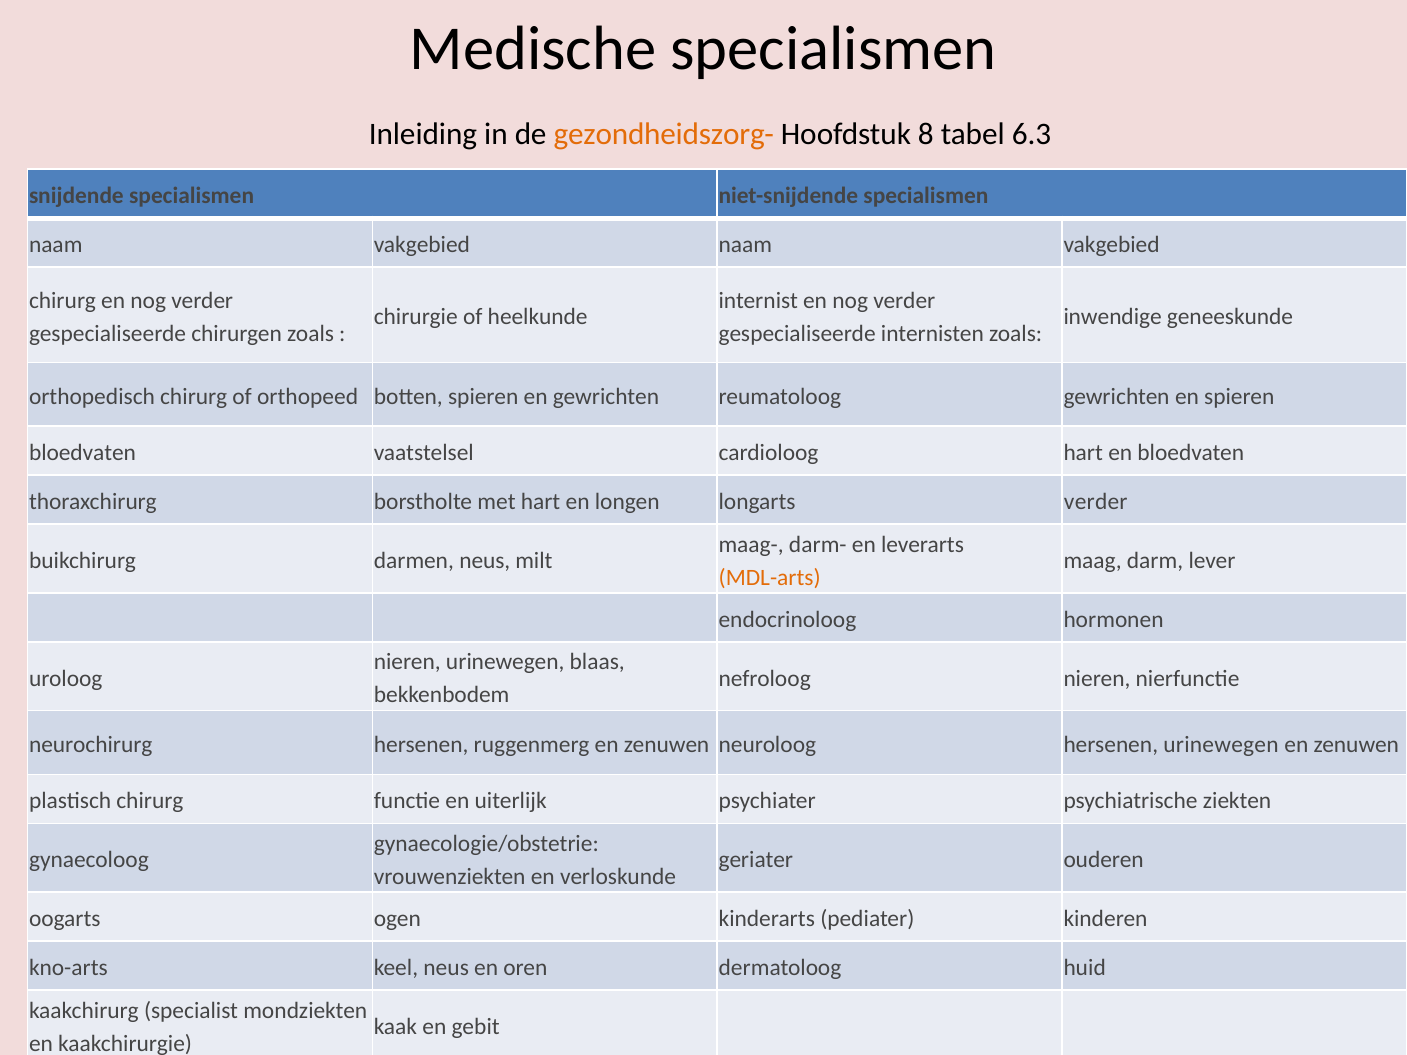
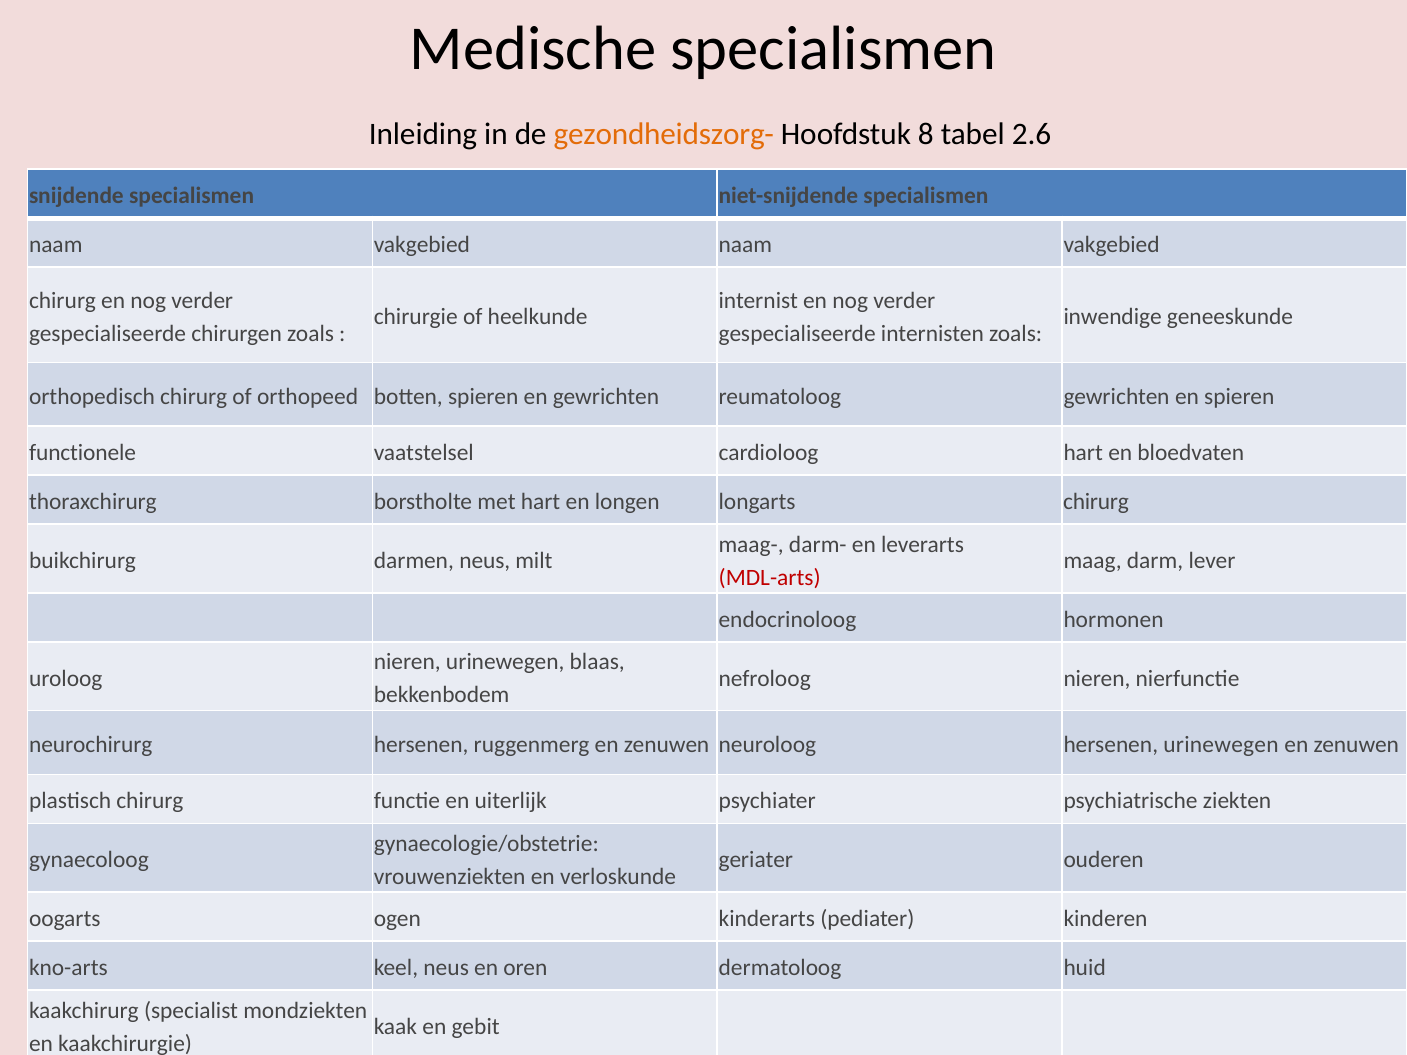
6.3: 6.3 -> 2.6 (1031, 134)
bloedvaten: bloedvaten -> functionele (83, 453)
longarts verder: verder -> chirurg (1096, 502)
MDL-arts colour: orange -> red (770, 578)
